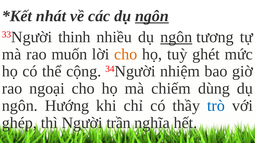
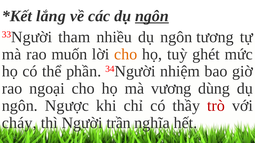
nhát: nhát -> lắng (51, 16)
thinh: thinh -> tham (74, 37)
ngôn underline: present -> none (176, 37)
cộng: cộng -> phần (84, 72)
chiếm: chiếm -> vương (171, 89)
Hướng: Hướng -> Ngược (67, 106)
trò colour: blue -> red (216, 106)
ghép: ghép -> cháy (19, 123)
